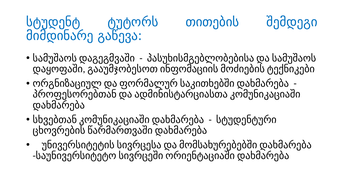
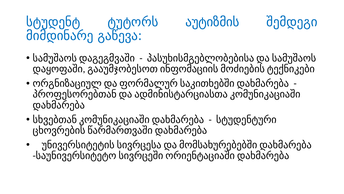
თითების: თითების -> აუტიზმის (212, 22)
